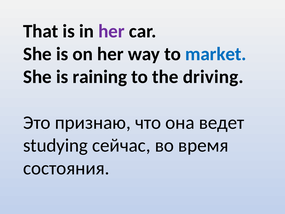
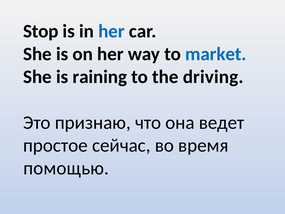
That: That -> Stop (41, 31)
her colour: purple -> blue (111, 31)
studying: studying -> простое (55, 145)
состояния: состояния -> помощью (66, 168)
